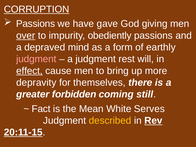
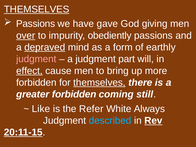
CORRUPTION: CORRUPTION -> THEMSELVES (37, 9)
depraved underline: none -> present (45, 47)
rest: rest -> part (127, 59)
depravity: depravity -> forbidden (36, 83)
themselves underline: none -> present (99, 83)
Fact: Fact -> Like (41, 109)
Mean: Mean -> Refer (91, 109)
Serves: Serves -> Always (149, 109)
described colour: yellow -> light blue (110, 121)
